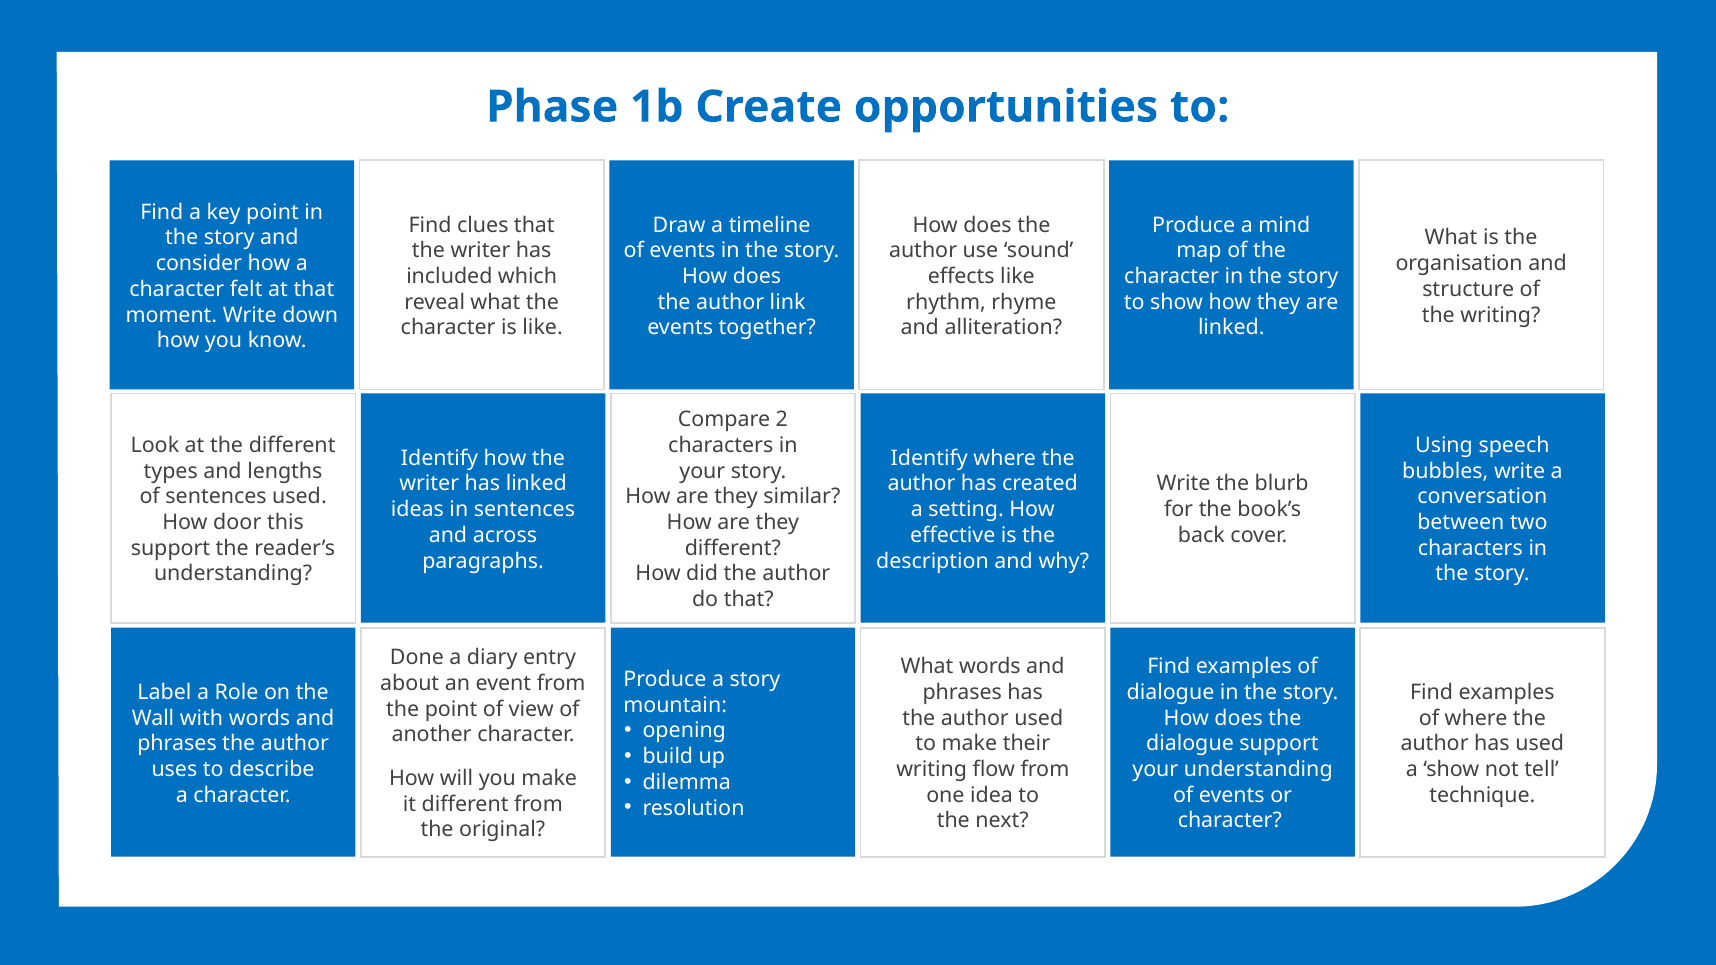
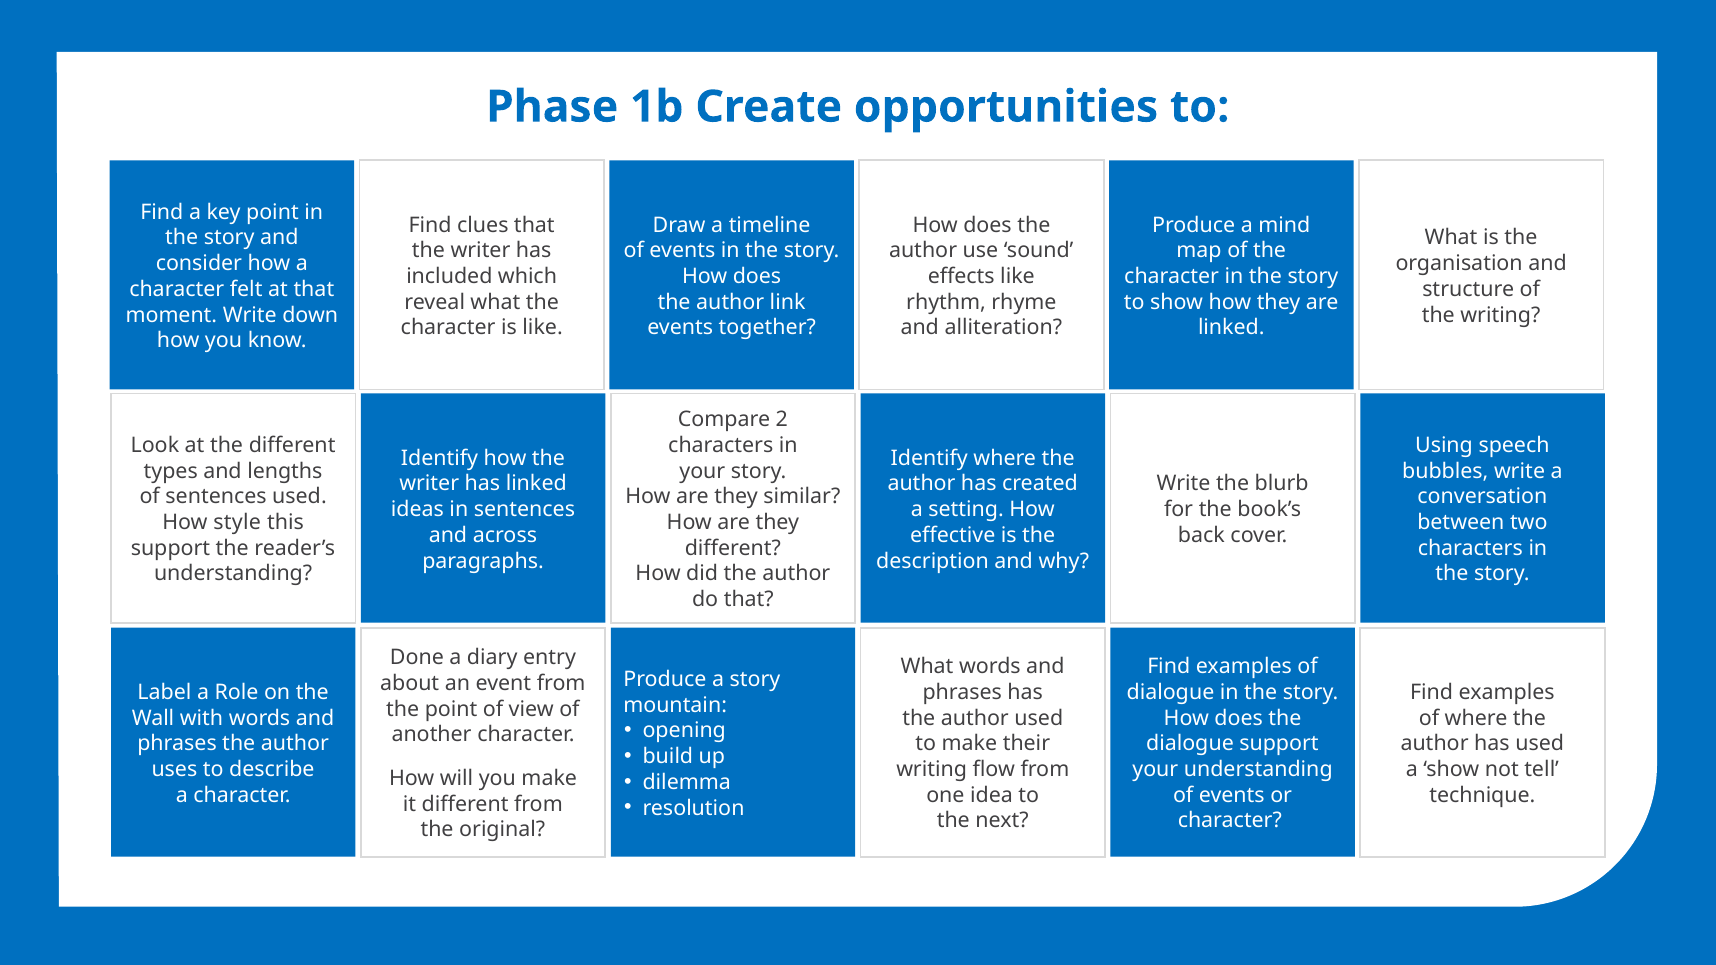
door: door -> style (237, 523)
